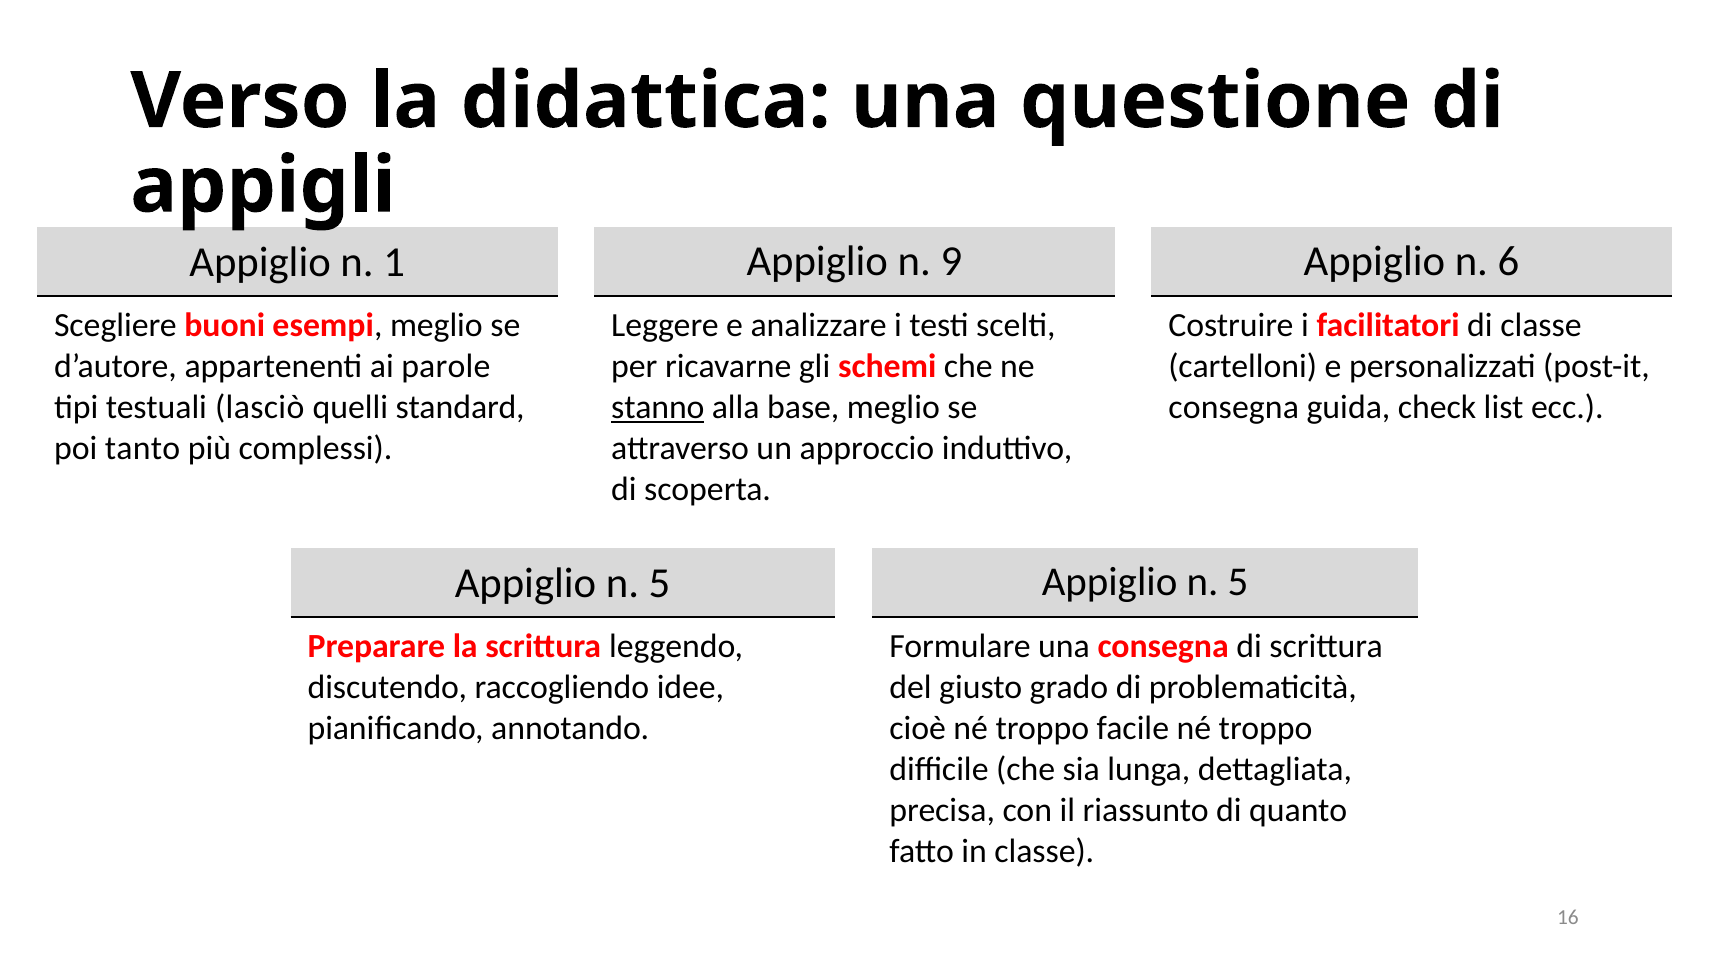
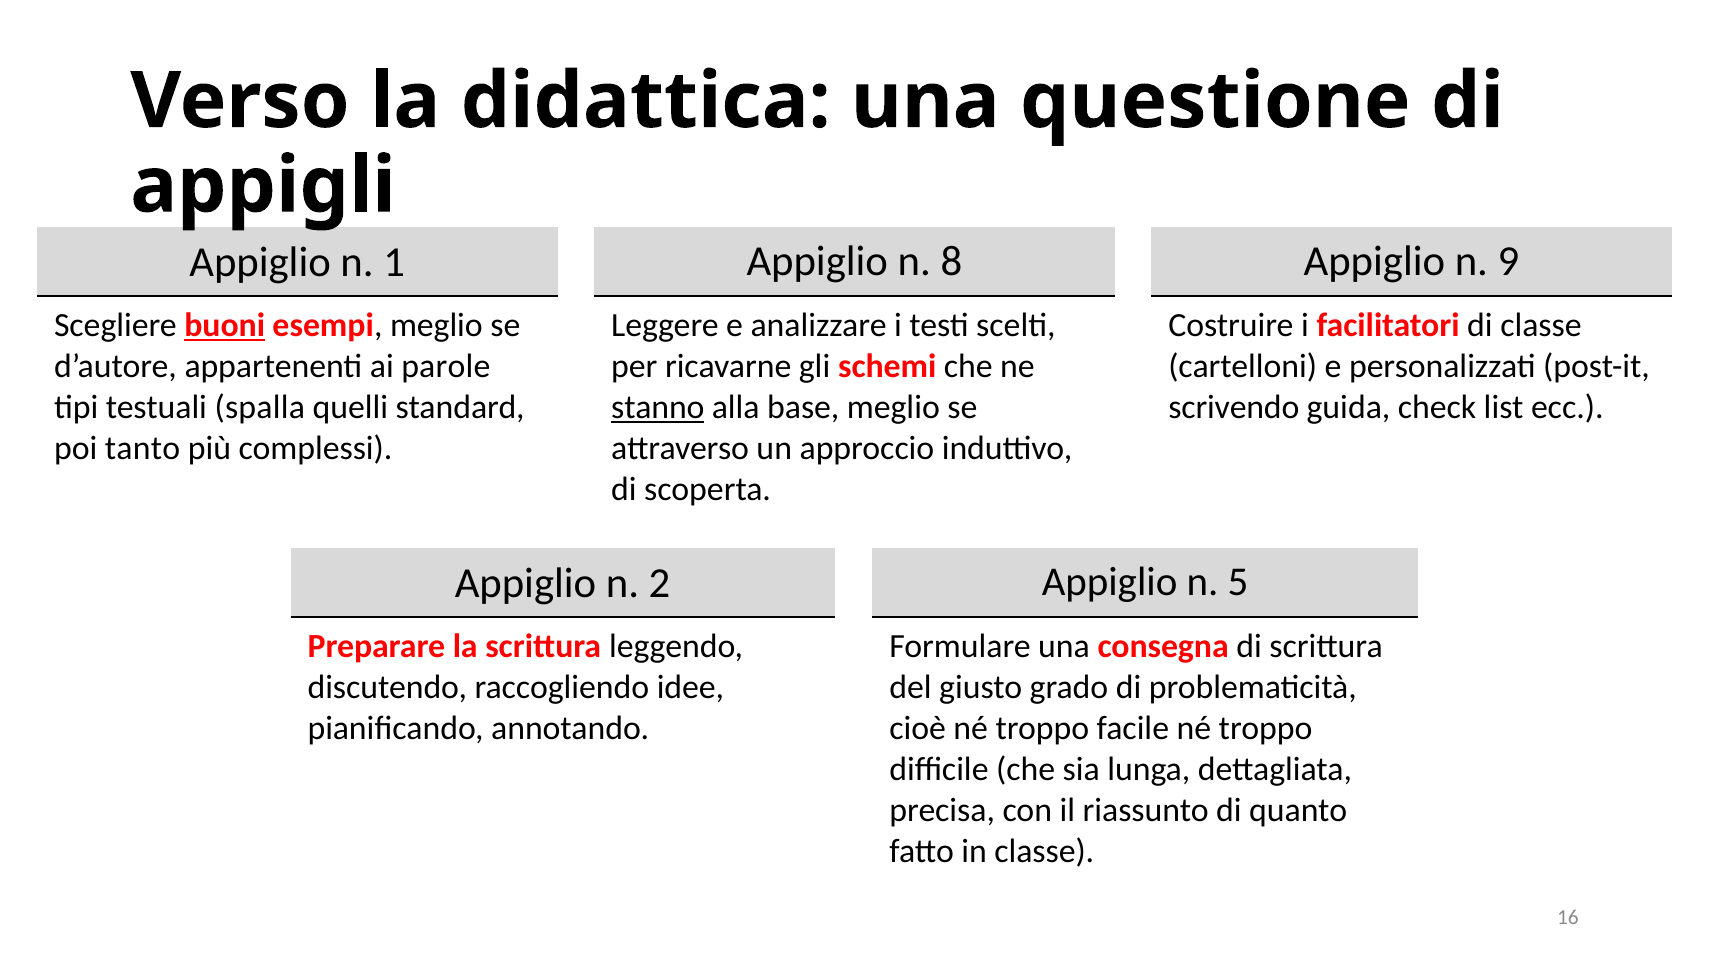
9: 9 -> 8 (951, 262)
6: 6 -> 9 (1508, 262)
buoni underline: none -> present (225, 326)
consegna: consegna -> scrivendo (1234, 407)
lasciò: lasciò -> spalla (260, 408)
5: 5 -> 2 (660, 583)
